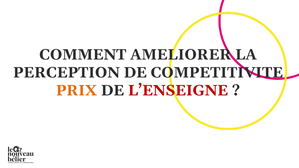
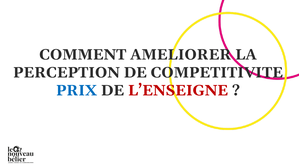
PRIX colour: orange -> blue (77, 91)
